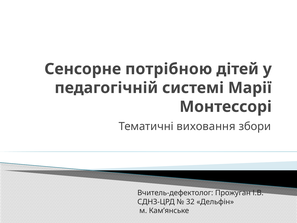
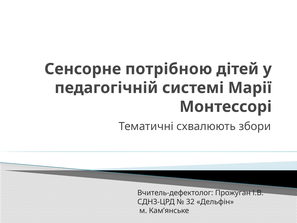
виховання: виховання -> схвалюють (206, 126)
